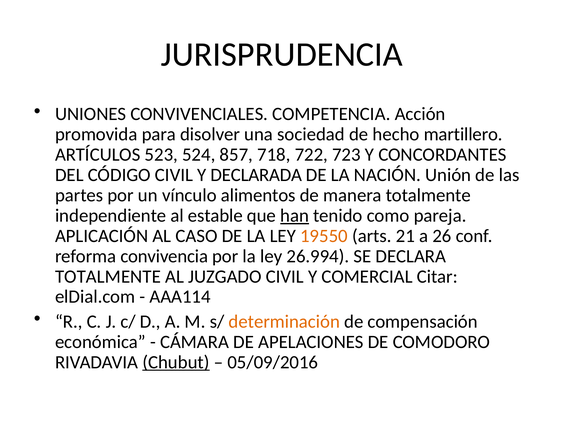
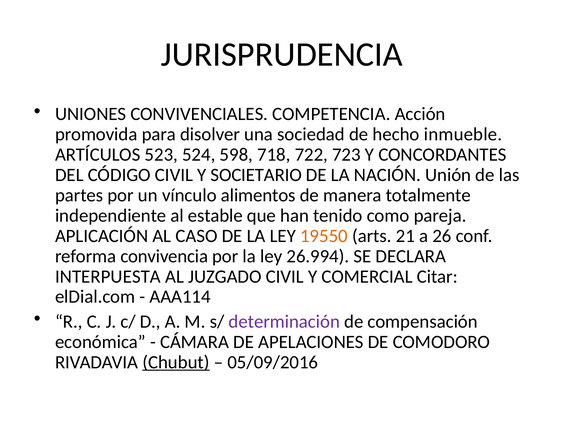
martillero: martillero -> inmueble (463, 134)
857: 857 -> 598 (236, 155)
DECLARADA: DECLARADA -> SOCIETARIO (256, 175)
han underline: present -> none (295, 216)
TOTALMENTE: TOTALMENTE -> INTERPUESTA (108, 276)
determinación colour: orange -> purple (284, 322)
